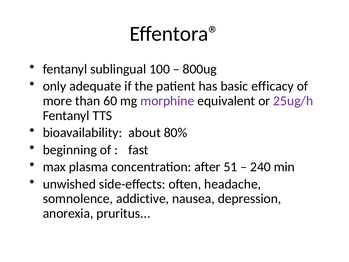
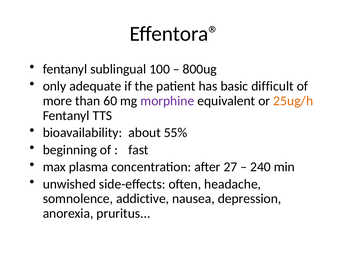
efficacy: efficacy -> difficult (272, 86)
25ug/h colour: purple -> orange (293, 101)
80%: 80% -> 55% (176, 133)
51: 51 -> 27 (230, 167)
